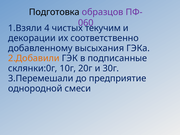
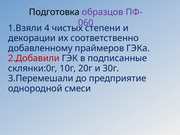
текучим: текучим -> степени (103, 28)
высыхания: высыхания -> праймеров (99, 48)
2.Добавили colour: orange -> red (34, 58)
